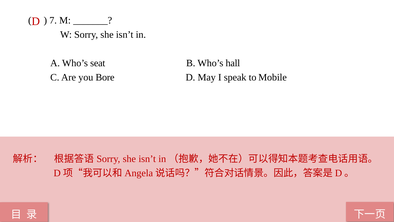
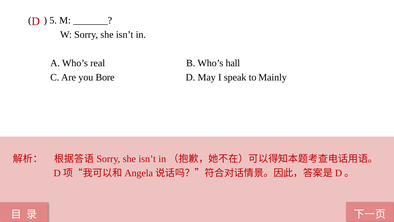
7: 7 -> 5 (53, 20)
seat: seat -> real (98, 63)
Mobile: Mobile -> Mainly (273, 77)
